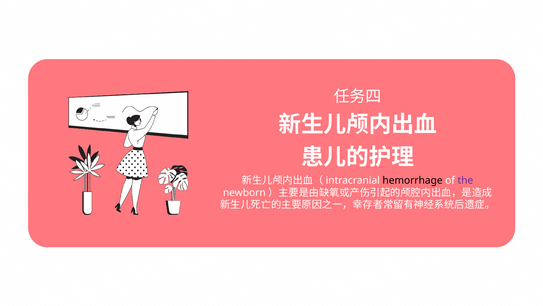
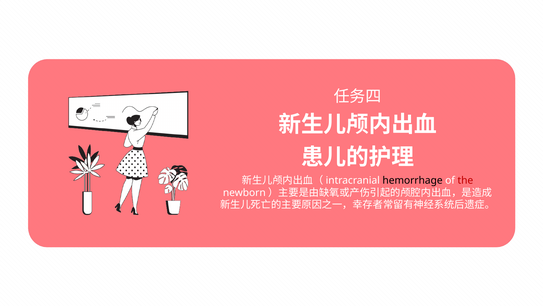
the colour: purple -> red (465, 180)
